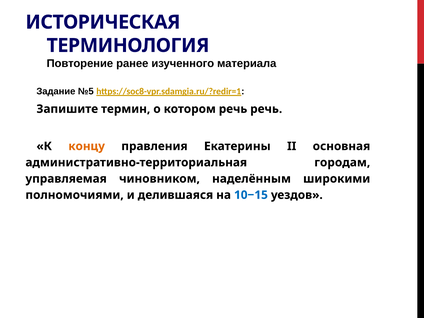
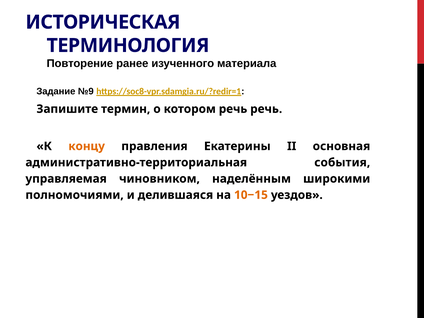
№5: №5 -> №9 (86, 91)
городам: городам -> события (342, 162)
10−15 colour: blue -> orange (251, 195)
